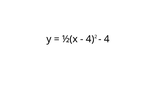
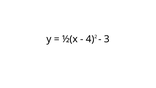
4: 4 -> 3 (107, 39)
